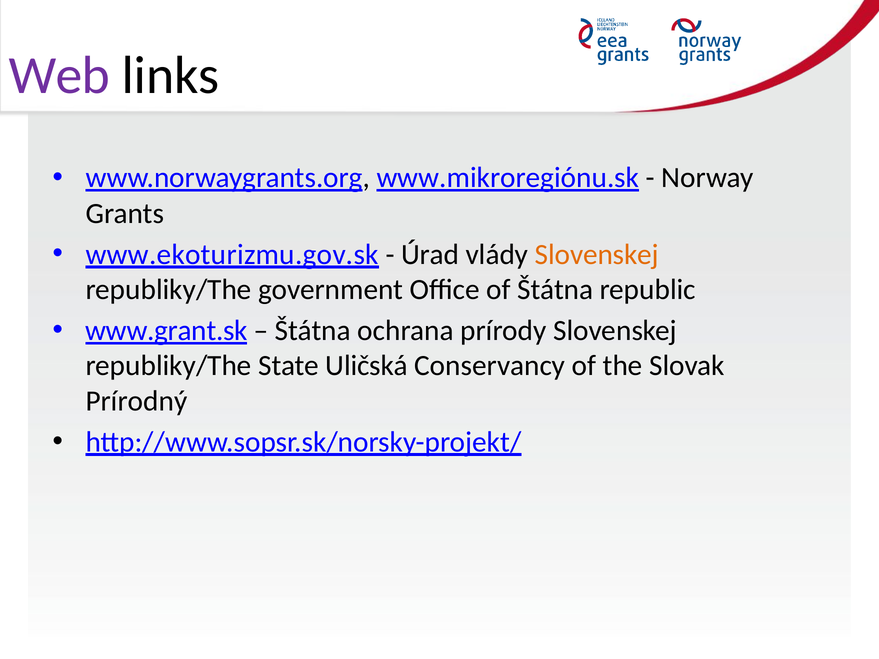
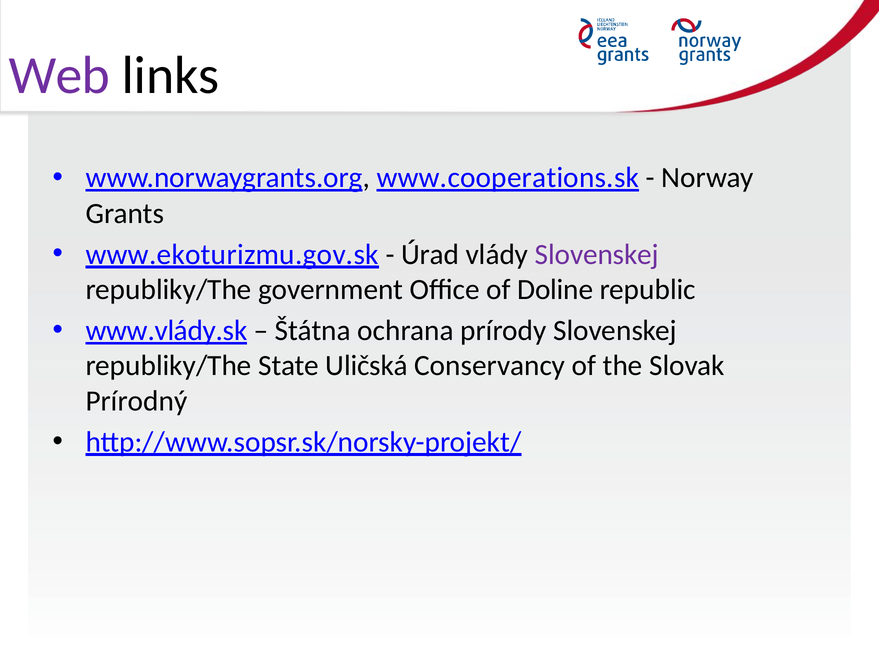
www.mikroregiónu.sk: www.mikroregiónu.sk -> www.cooperations.sk (508, 178)
Slovenskej colour: orange -> purple (597, 255)
of Štátna: Štátna -> Doline (555, 290)
www.grant.sk: www.grant.sk -> www.vlády.sk (166, 331)
